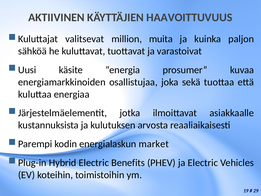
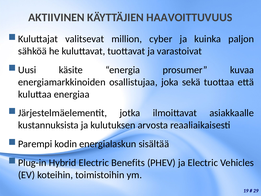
muita: muita -> cyber (161, 39)
market: market -> sisältää (154, 144)
